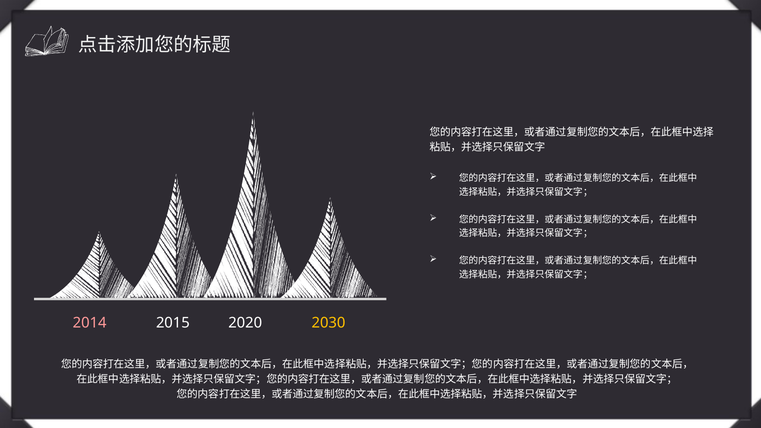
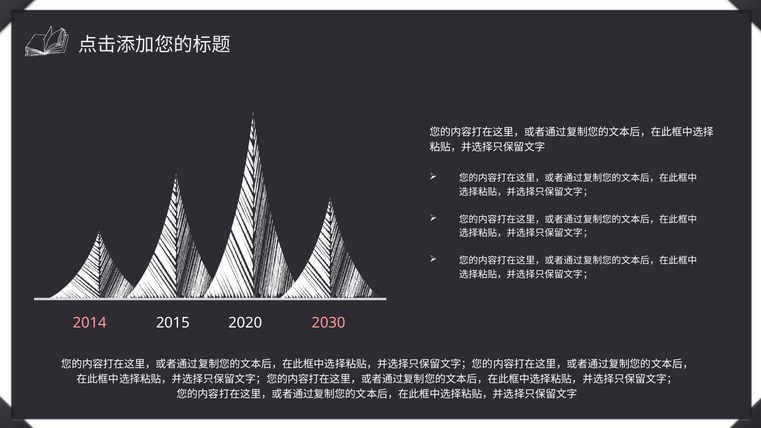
2030 colour: yellow -> pink (329, 323)
